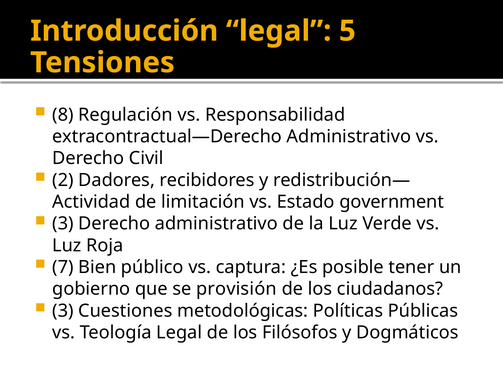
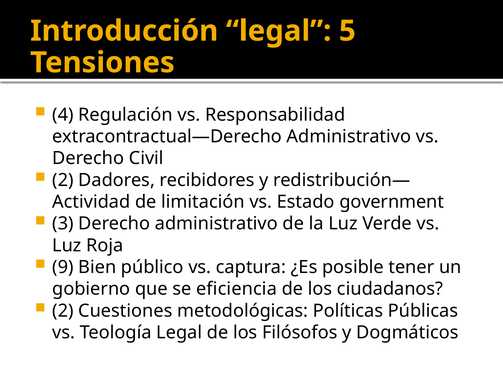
8: 8 -> 4 (63, 115)
7: 7 -> 9 (63, 267)
provisión: provisión -> eficiencia (237, 289)
3: 3 -> 2 (63, 311)
